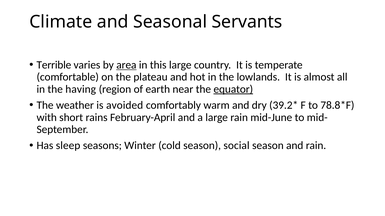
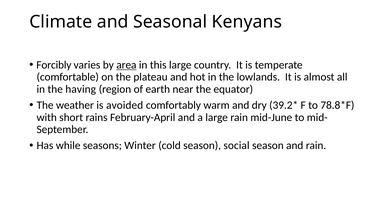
Servants: Servants -> Kenyans (247, 22)
Terrible: Terrible -> Forcibly (54, 65)
equator underline: present -> none (233, 89)
sleep: sleep -> while (68, 146)
